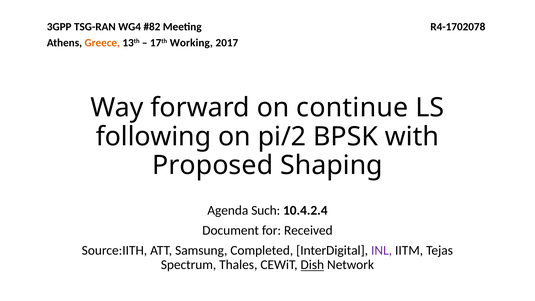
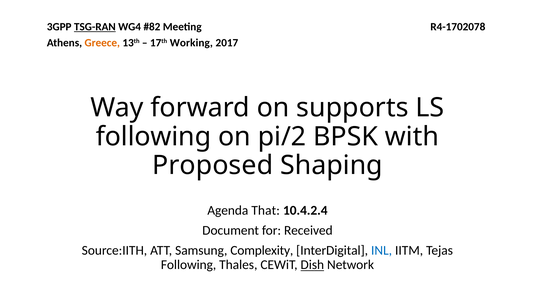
TSG-RAN underline: none -> present (95, 27)
continue: continue -> supports (352, 108)
Such: Such -> That (266, 210)
Completed: Completed -> Complexity (262, 250)
INL colour: purple -> blue (382, 250)
Spectrum: Spectrum -> Following (189, 265)
